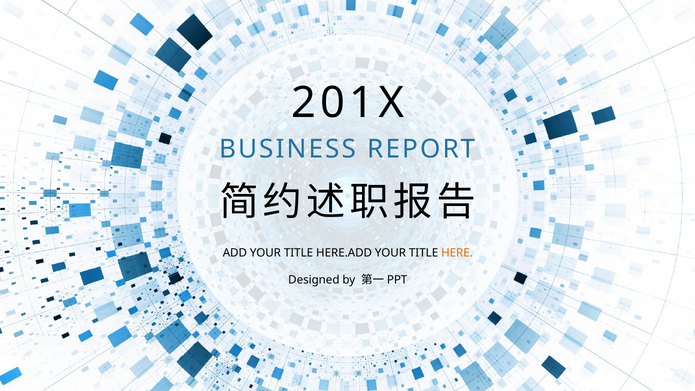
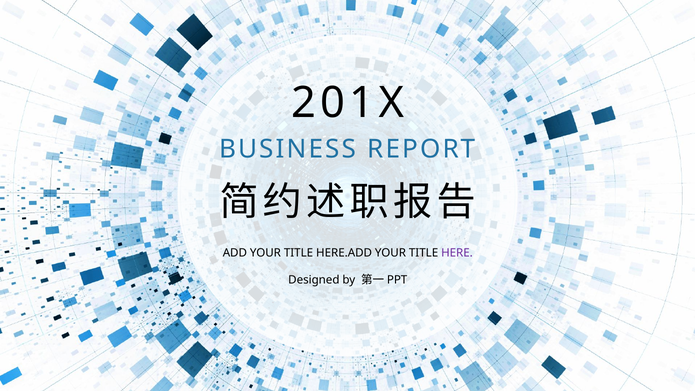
HERE colour: orange -> purple (457, 253)
